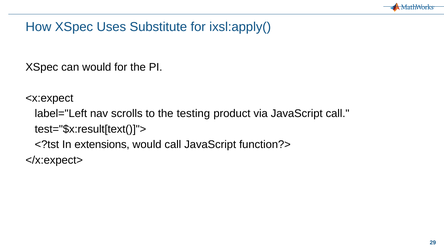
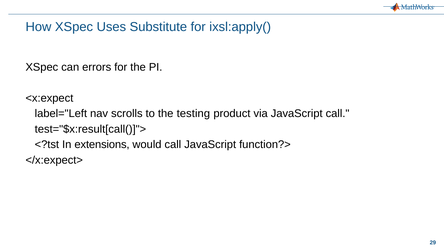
can would: would -> errors (97, 67)
test="$x:result[text()]">: test="$x:result[text()]"> -> test="$x:result[call()]"> (90, 130)
